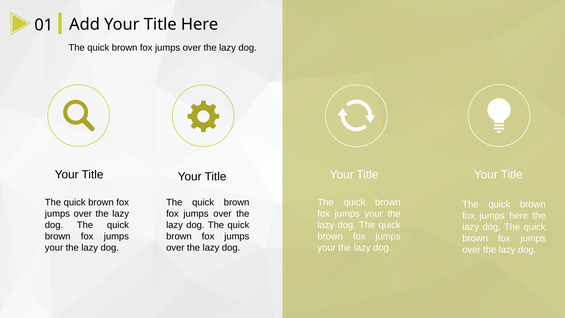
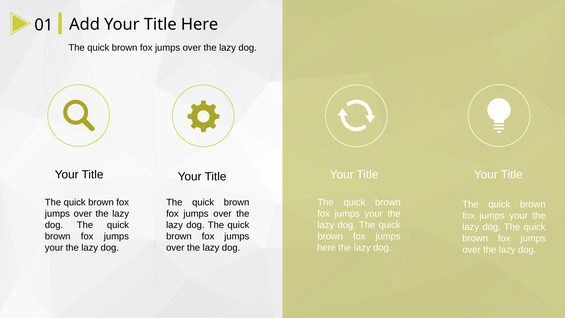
here: here -> your (519, 216)
your: your -> here (327, 247)
